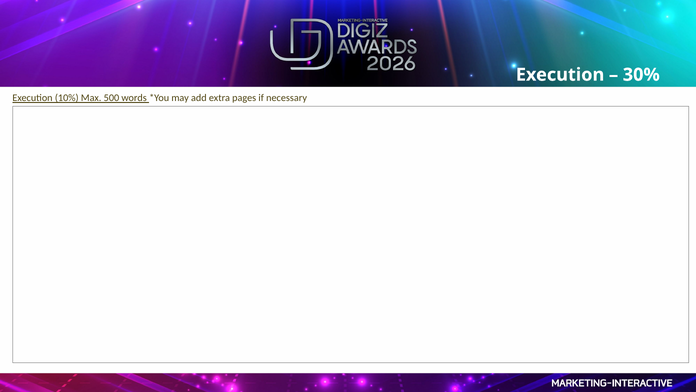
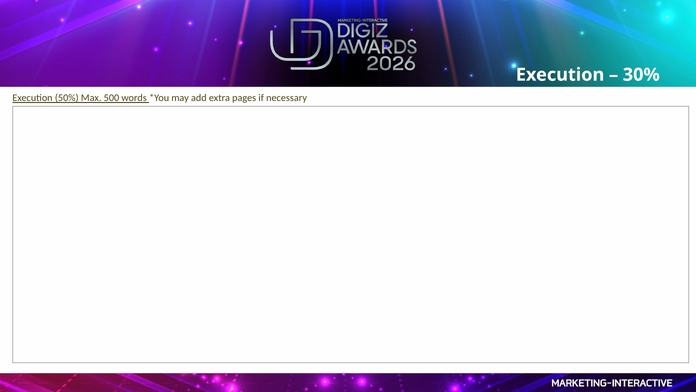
10%: 10% -> 50% (67, 98)
